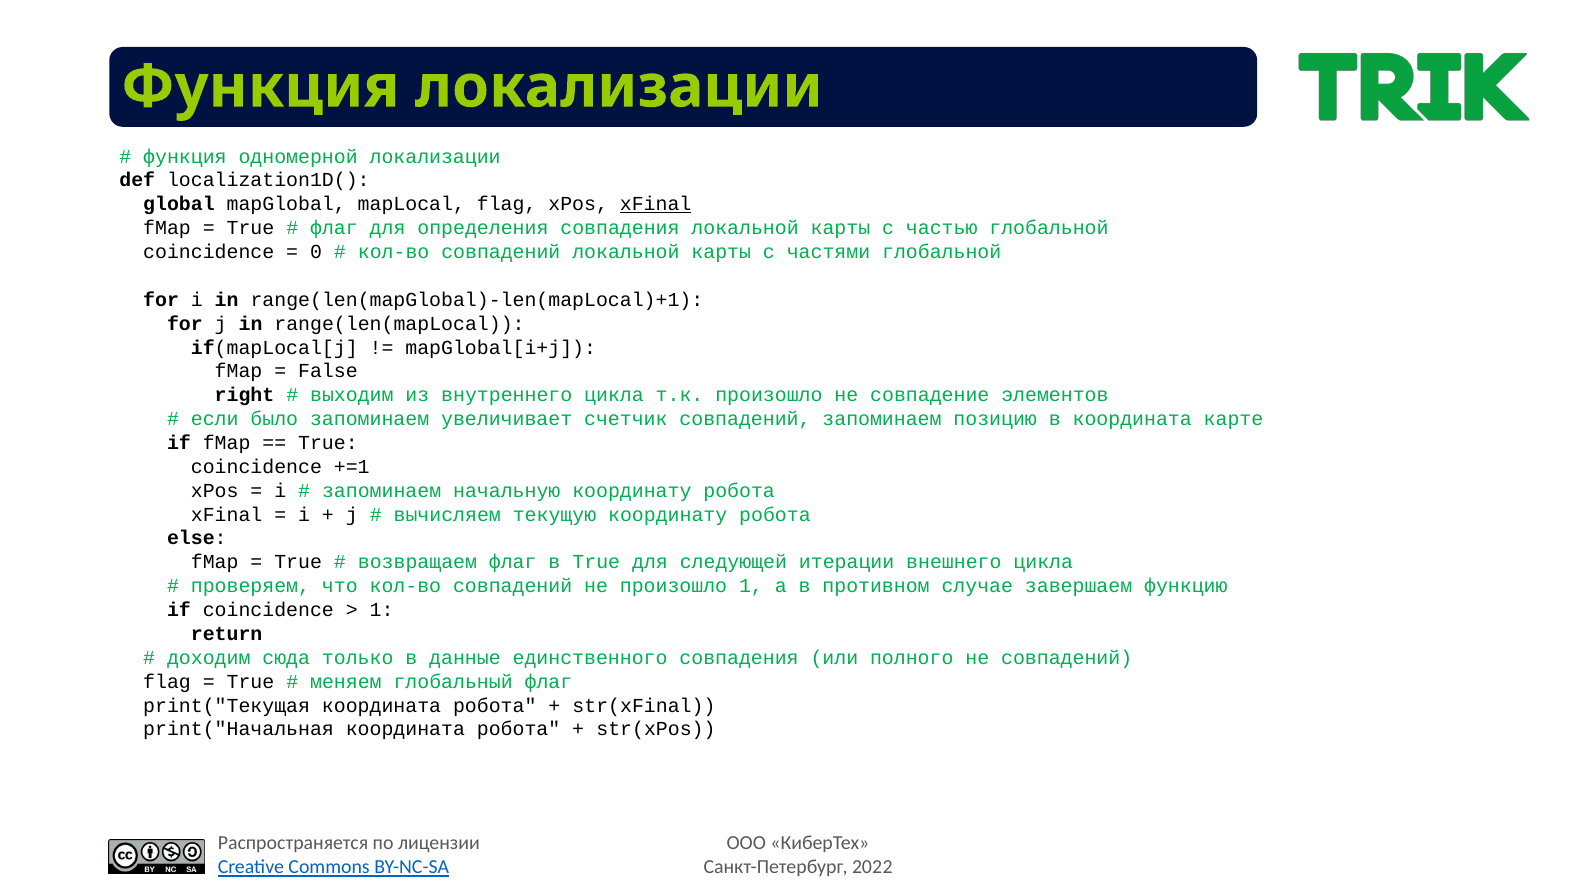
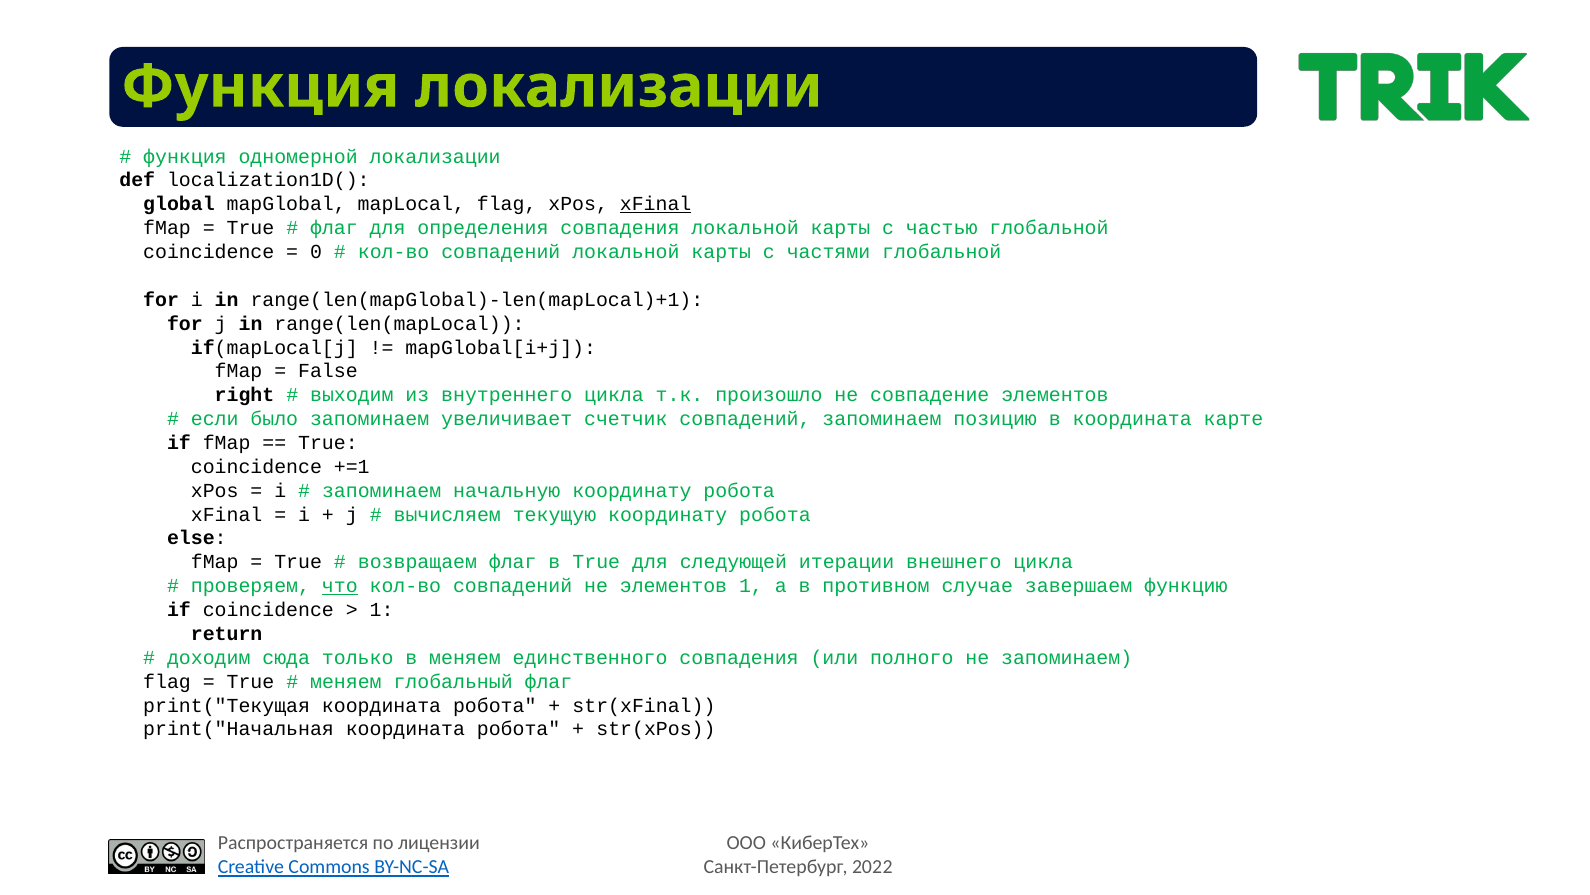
что underline: none -> present (340, 586)
не произошло: произошло -> элементов (673, 586)
в данные: данные -> меняем (465, 657)
не совпадений: совпадений -> запоминаем (1067, 657)
